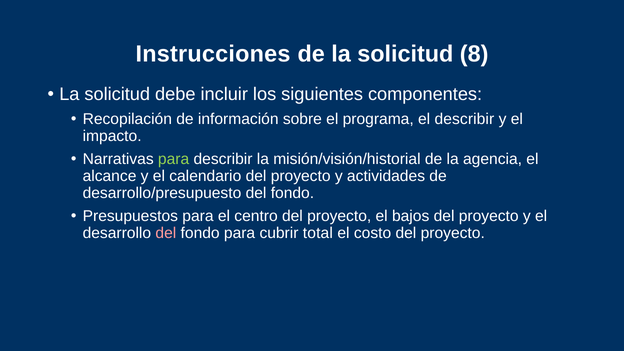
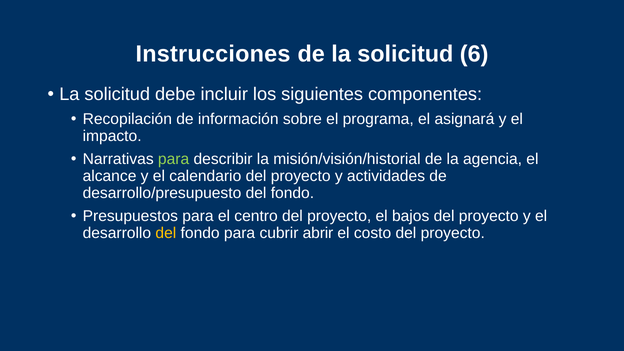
8: 8 -> 6 (474, 54)
el describir: describir -> asignará (464, 119)
del colour: pink -> yellow (166, 233)
total: total -> abrir (318, 233)
